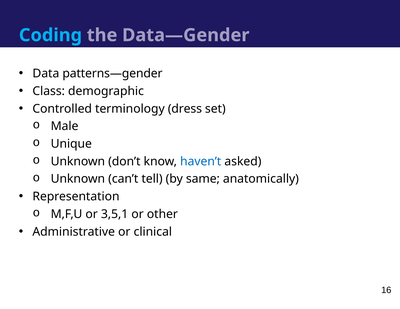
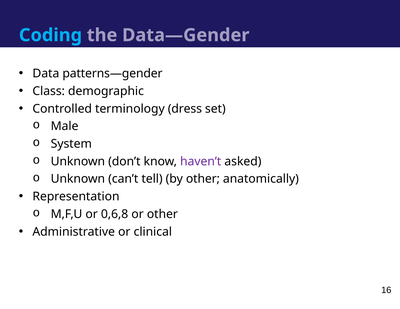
Unique: Unique -> System (71, 144)
haven’t colour: blue -> purple (201, 161)
by same: same -> other (203, 179)
3,5,1: 3,5,1 -> 0,6,8 (115, 214)
